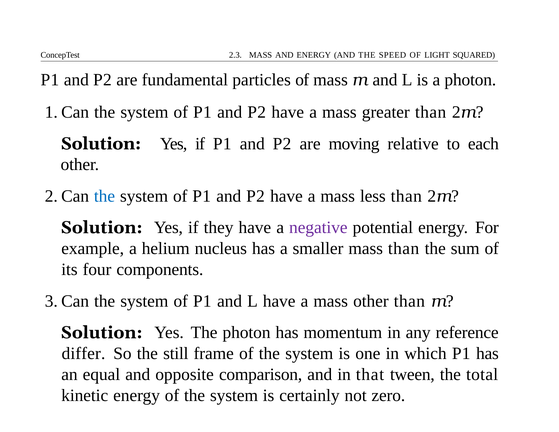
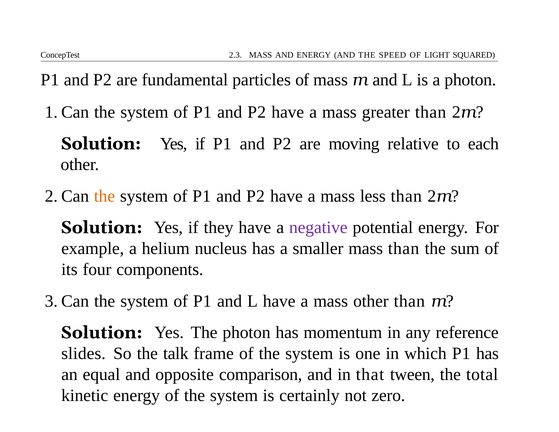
the colour: blue -> orange (105, 196)
differ: differ -> slides (83, 353)
still: still -> talk (176, 353)
